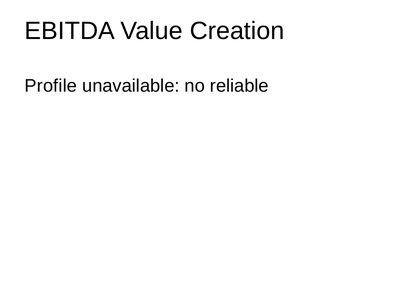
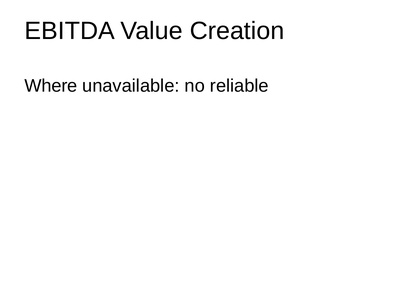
Profile: Profile -> Where (51, 86)
